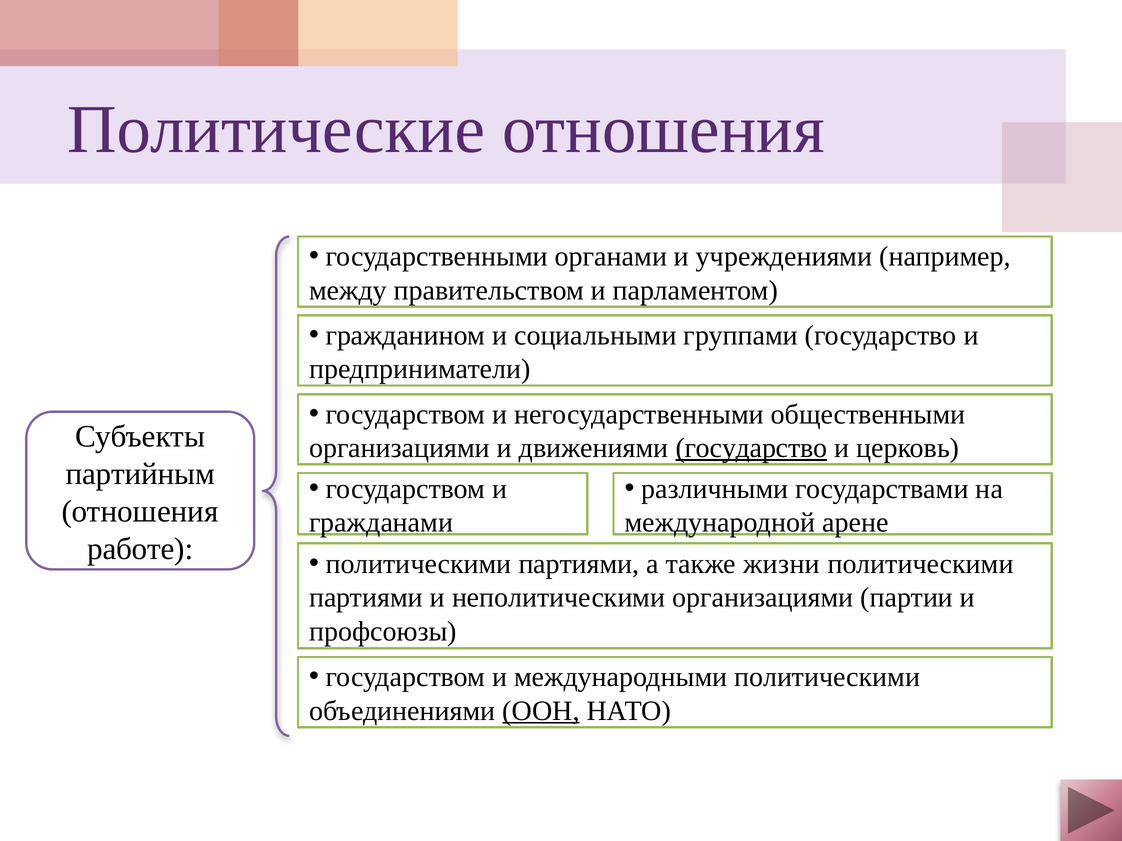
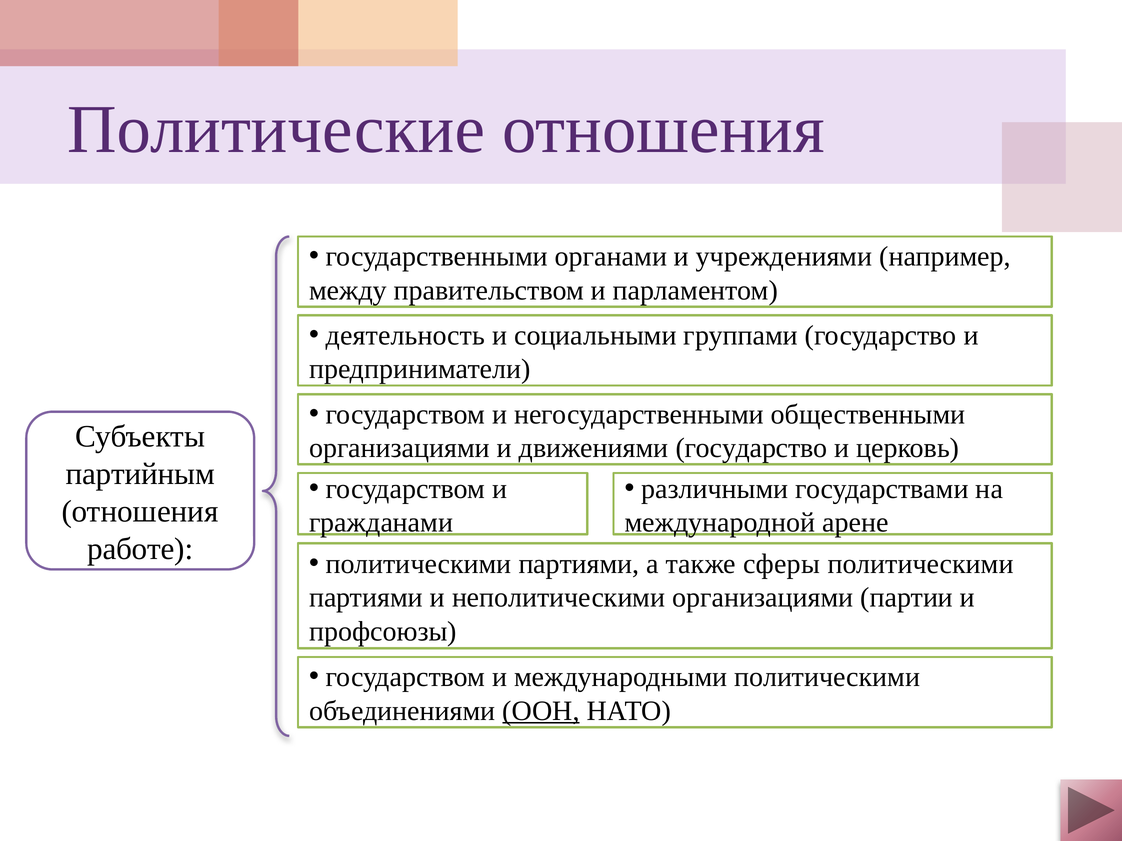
гражданином: гражданином -> деятельность (405, 336)
государство underline: present -> none (751, 448)
жизни: жизни -> сферы (782, 564)
